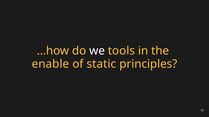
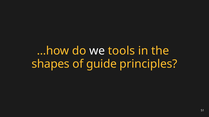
enable: enable -> shapes (51, 64)
static: static -> guide (101, 64)
